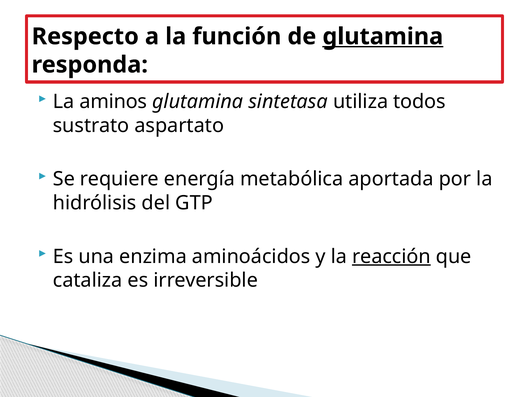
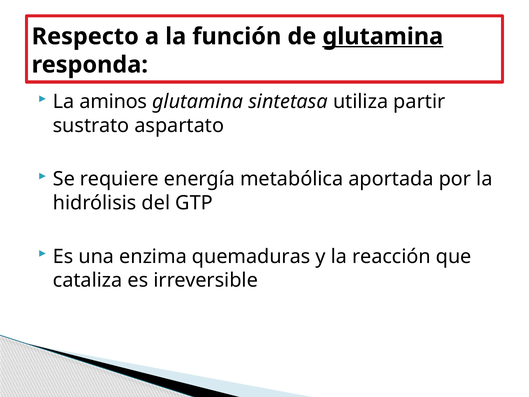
todos: todos -> partir (419, 102)
aminoácidos: aminoácidos -> quemaduras (251, 256)
reacción underline: present -> none (391, 256)
